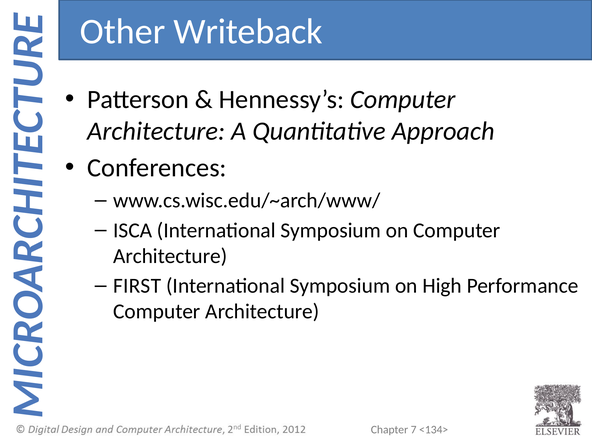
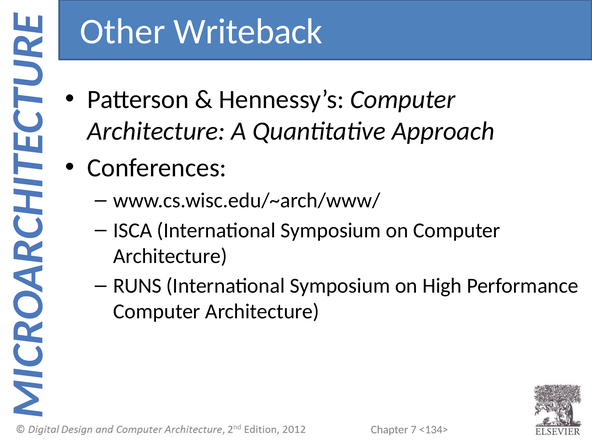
FIRST: FIRST -> RUNS (137, 286)
